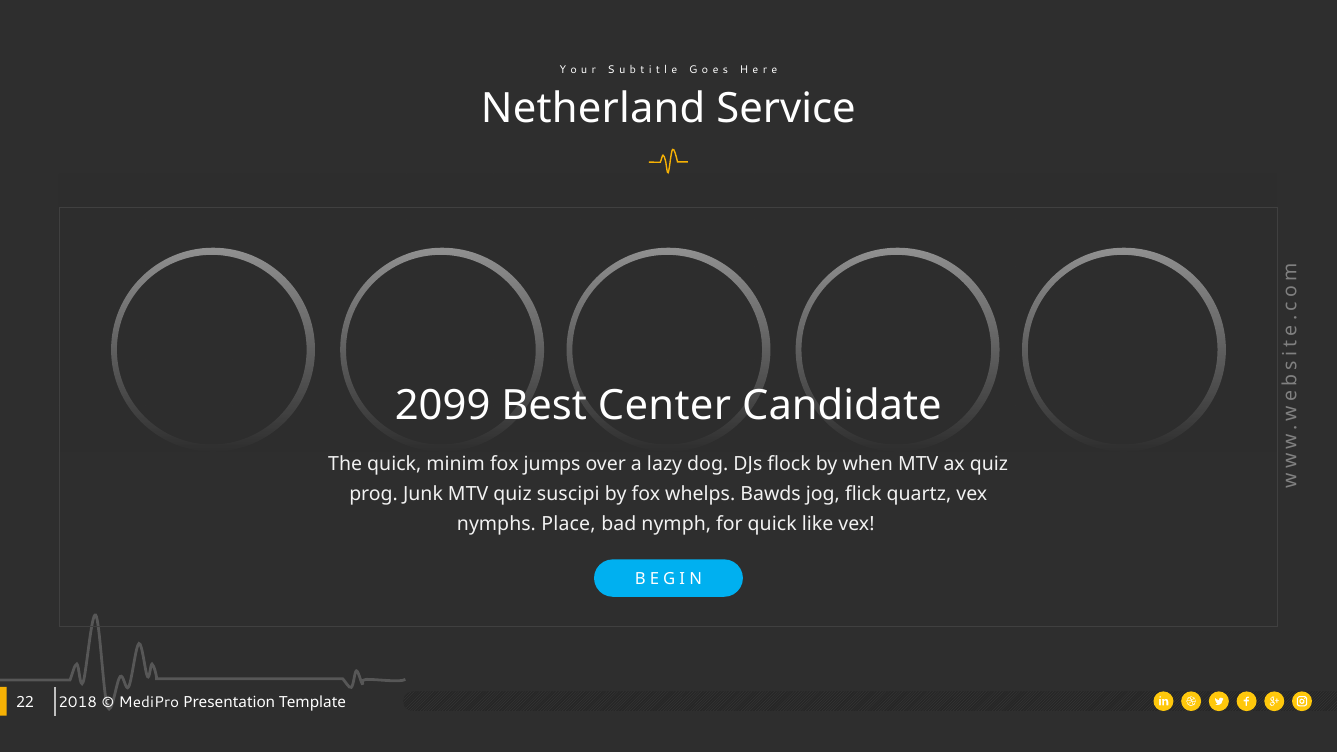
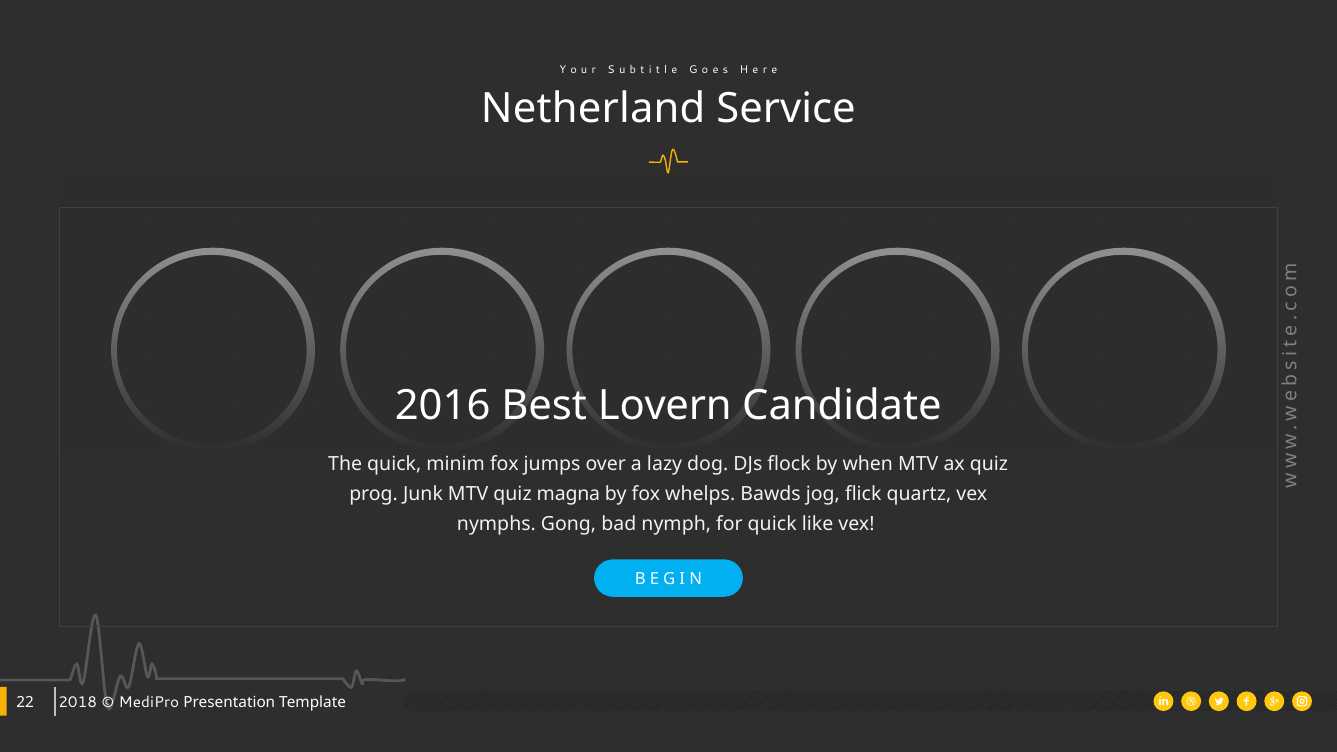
2099: 2099 -> 2016 (443, 405)
Center: Center -> Lovern (665, 405)
suscipi: suscipi -> magna (568, 494)
Place: Place -> Gong (569, 525)
